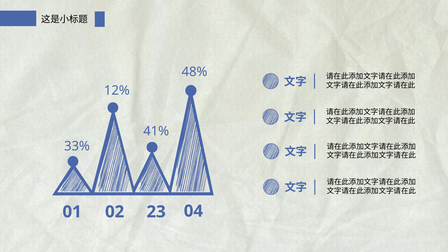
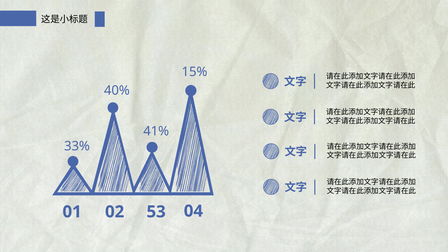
48%: 48% -> 15% (195, 72)
12%: 12% -> 40% (117, 90)
23: 23 -> 53 (156, 212)
